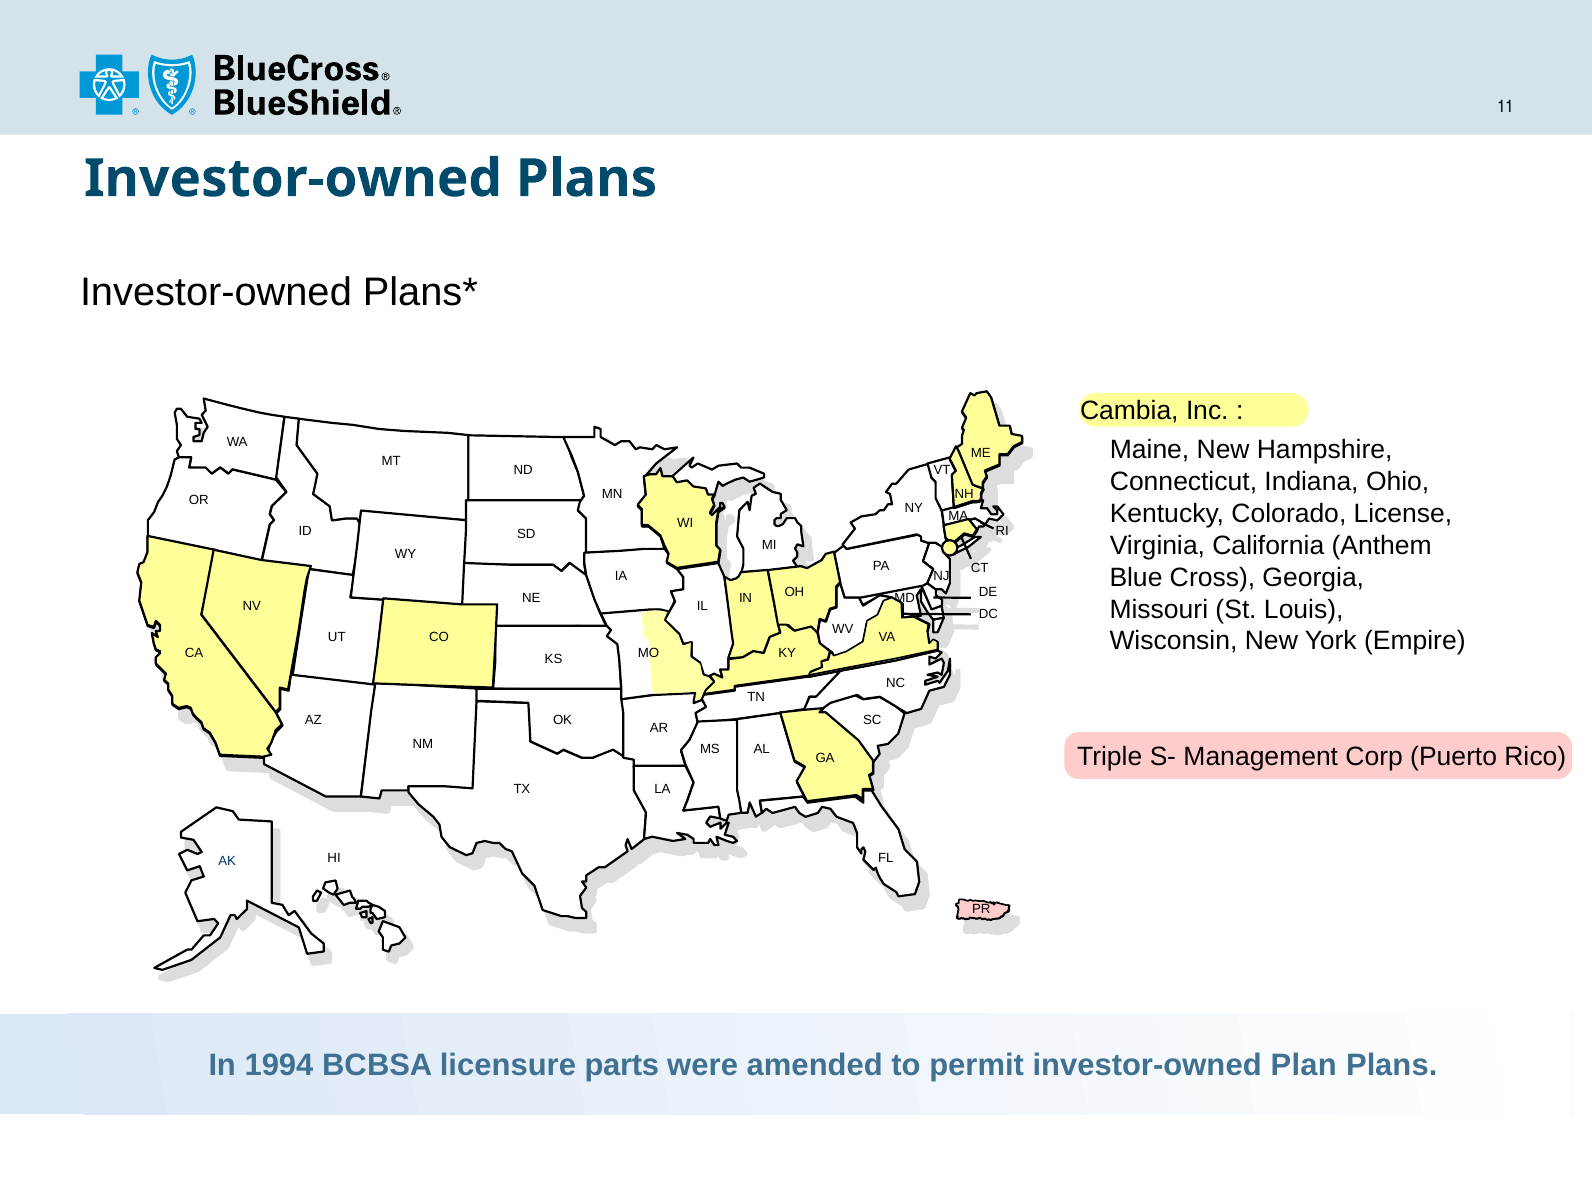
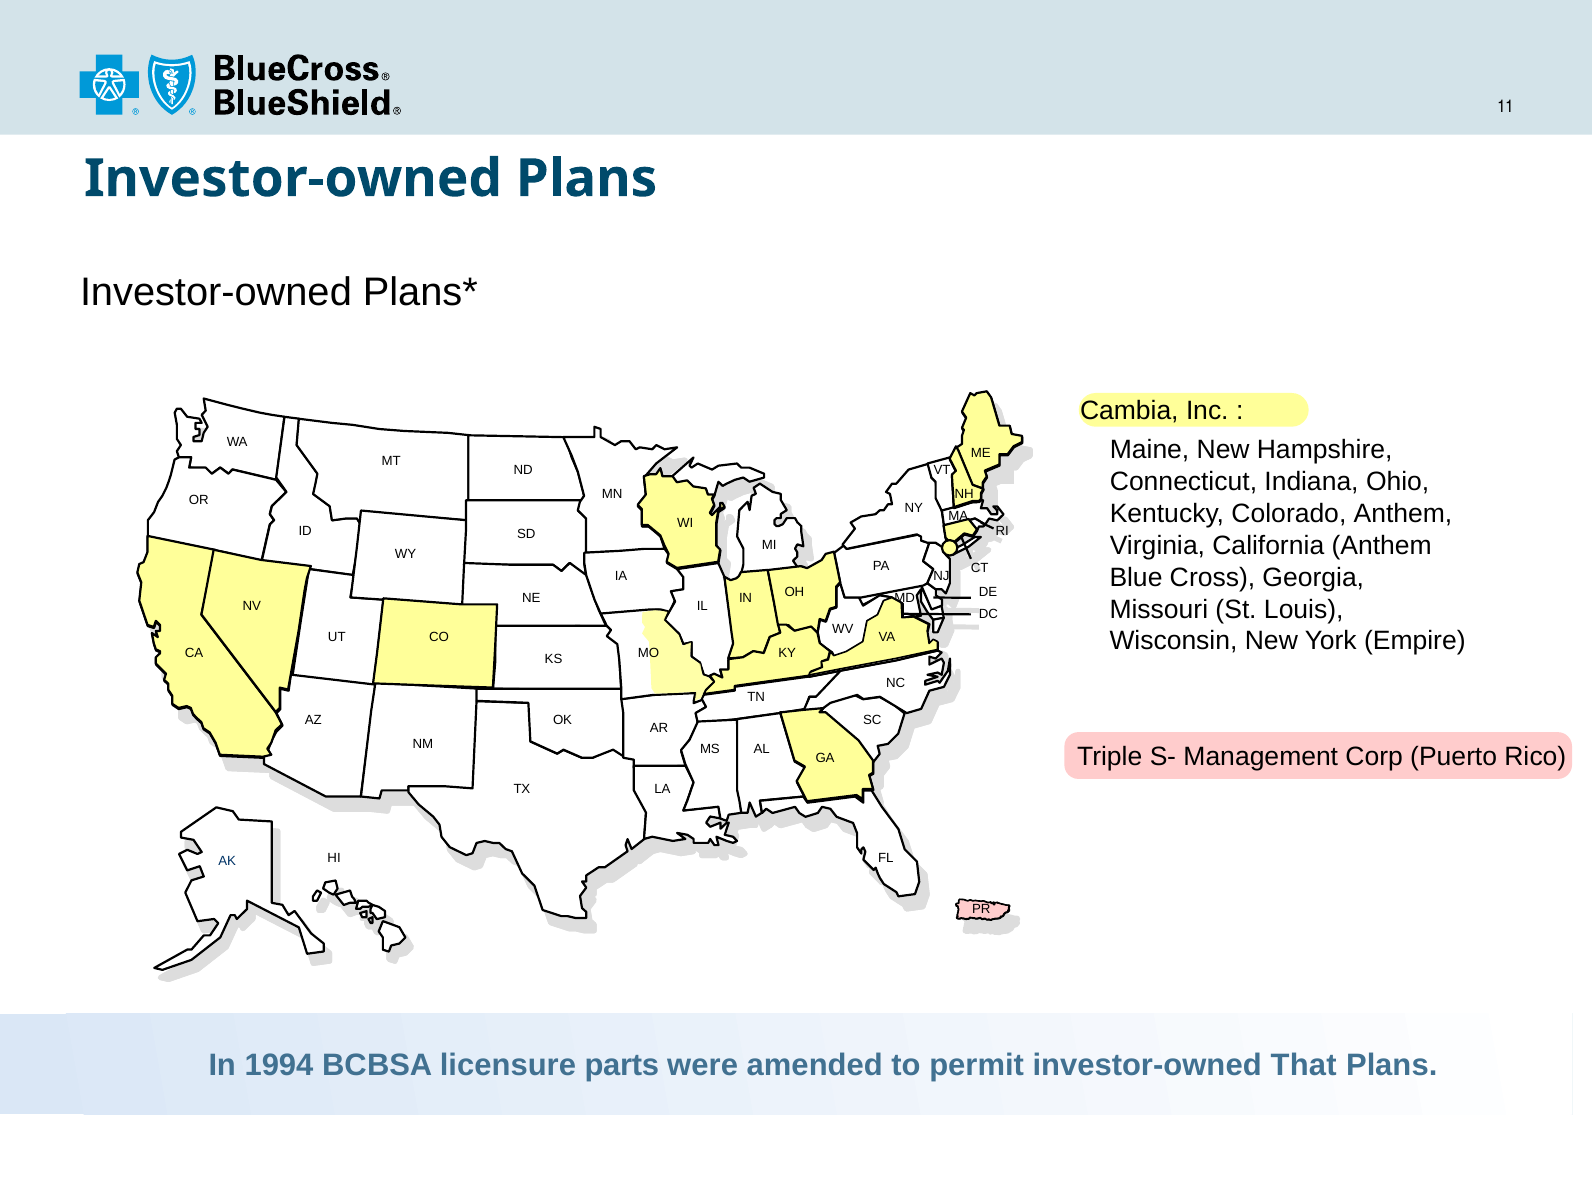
Colorado License: License -> Anthem (1403, 514)
Plan: Plan -> That (1304, 1066)
